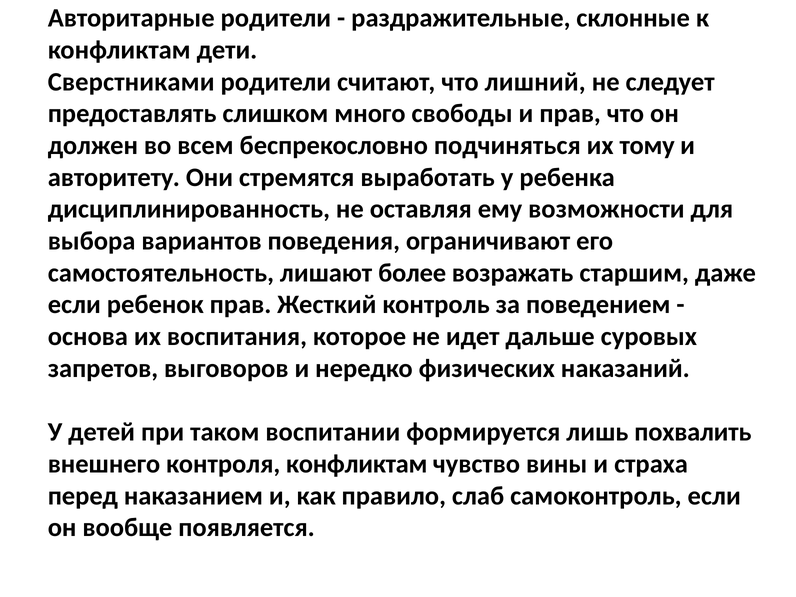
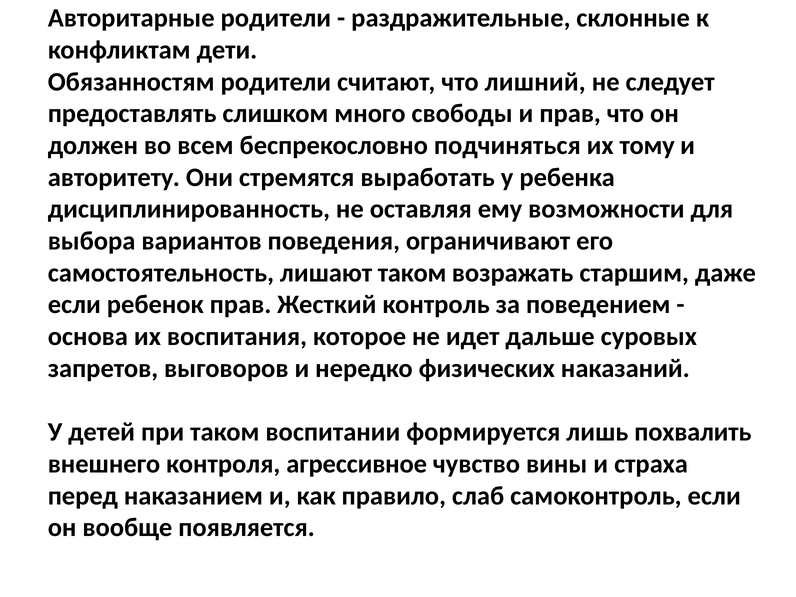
Сверстниками: Сверстниками -> Обязанностям (131, 82)
лишают более: более -> таком (412, 273)
контроля конфликтам: конфликтам -> агрессивное (357, 464)
